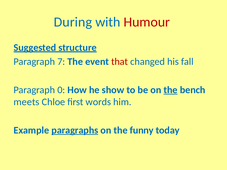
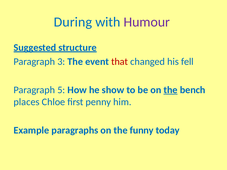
Humour colour: red -> purple (147, 22)
7: 7 -> 3 (61, 62)
fall: fall -> fell (187, 62)
0: 0 -> 5 (61, 90)
meets: meets -> places (27, 102)
words: words -> penny (98, 102)
paragraphs underline: present -> none (75, 130)
